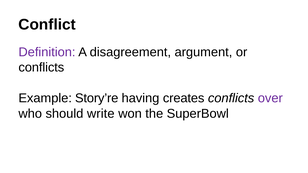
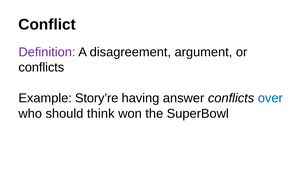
creates: creates -> answer (184, 98)
over colour: purple -> blue (270, 98)
write: write -> think (101, 114)
